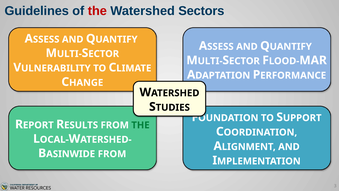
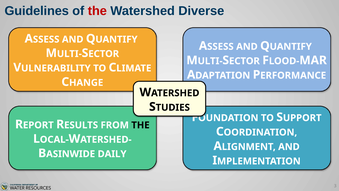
Sectors: Sectors -> Diverse (201, 11)
THE colour: green -> black (140, 125)
FROM: FROM -> DAILY (112, 154)
